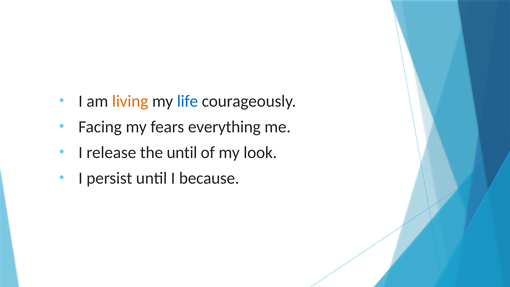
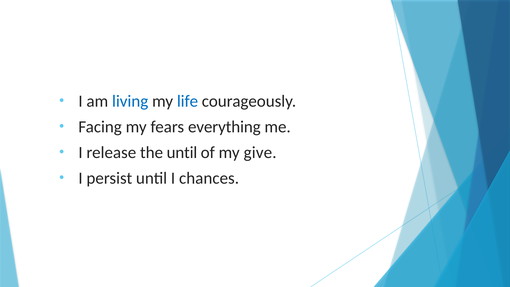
living colour: orange -> blue (130, 101)
look: look -> give (260, 153)
because: because -> chances (209, 178)
